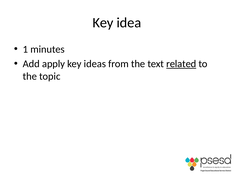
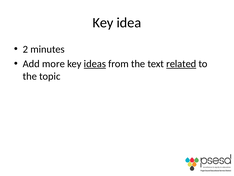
1: 1 -> 2 (25, 49)
apply: apply -> more (53, 64)
ideas underline: none -> present (95, 64)
